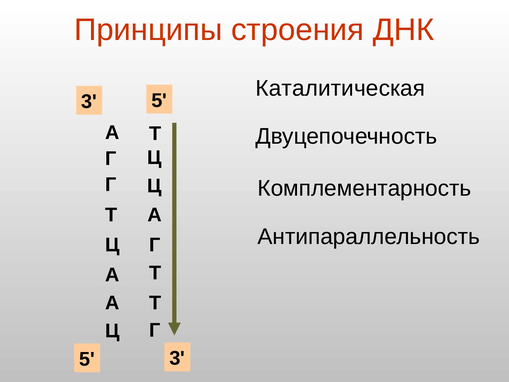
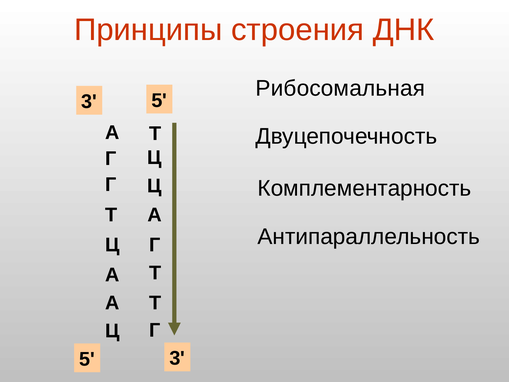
Каталитическая: Каталитическая -> Рибосомальная (340, 88)
